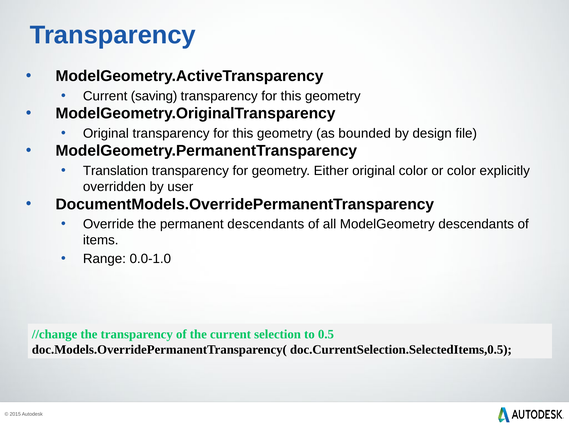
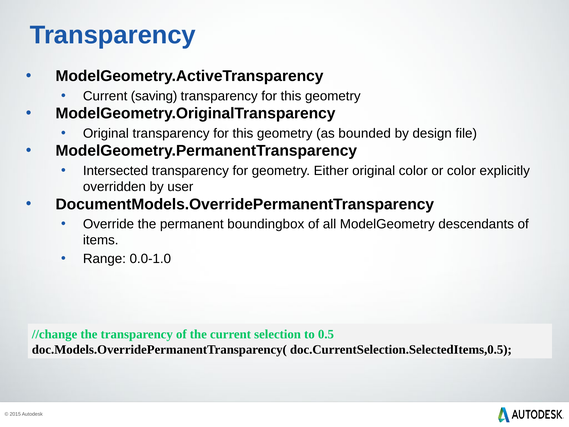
Translation: Translation -> Intersected (116, 171)
permanent descendants: descendants -> boundingbox (266, 224)
